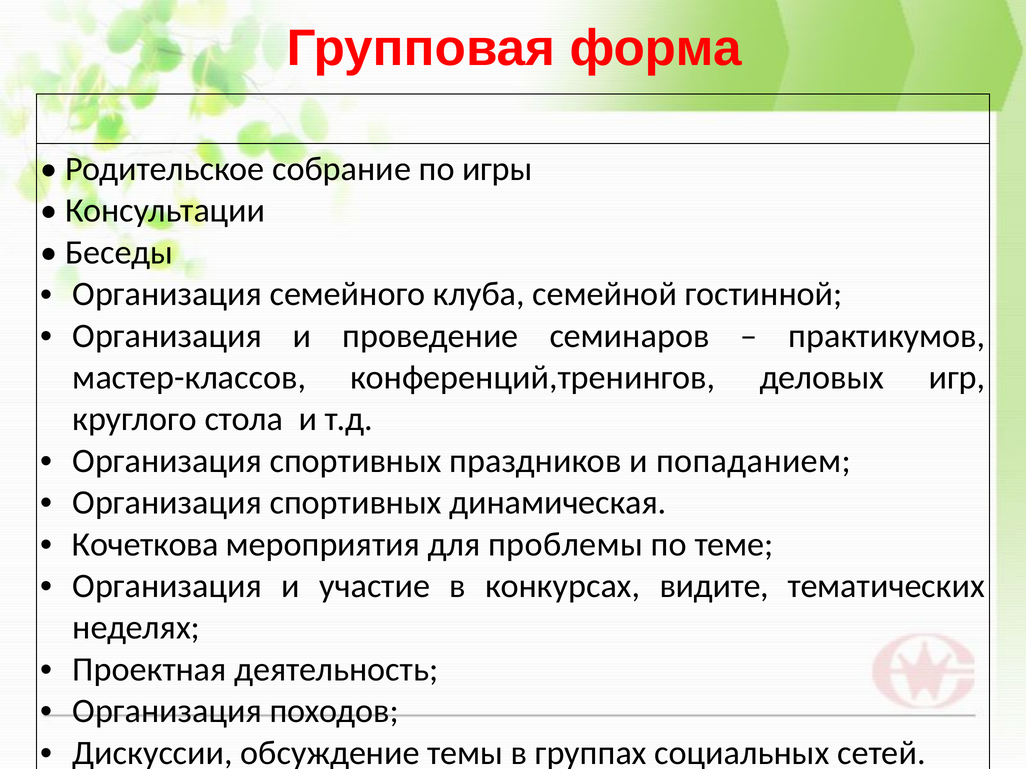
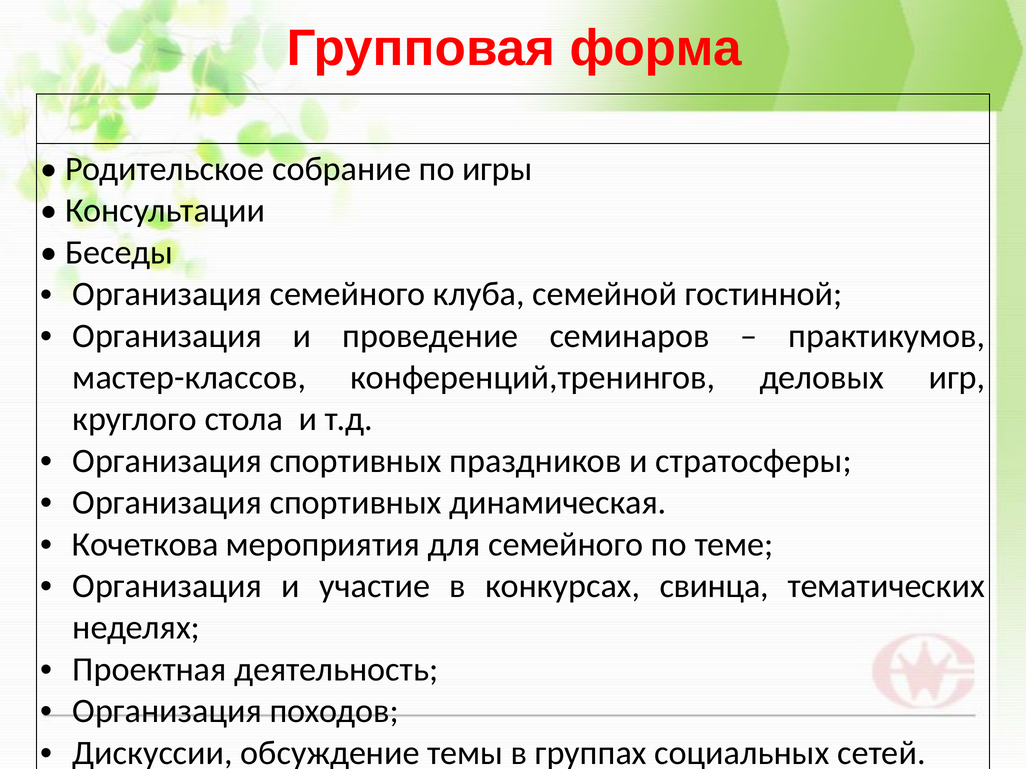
попаданием: попаданием -> стратосферы (754, 461)
для проблемы: проблемы -> семейного (566, 545)
видите: видите -> свинца (714, 586)
